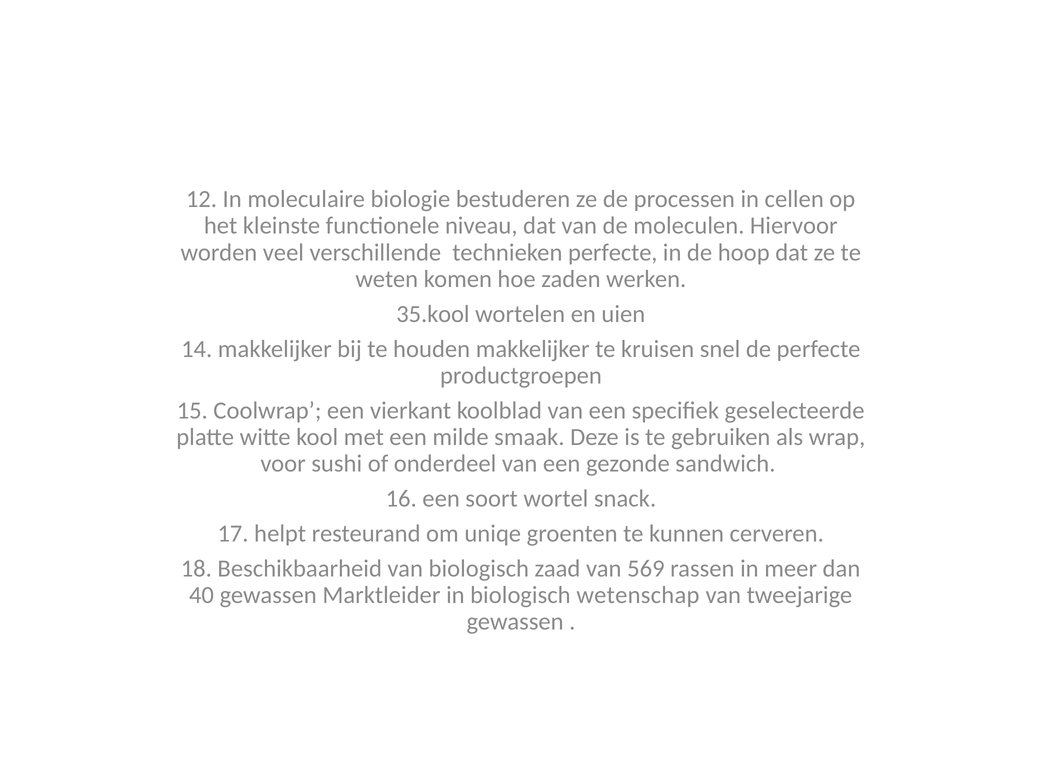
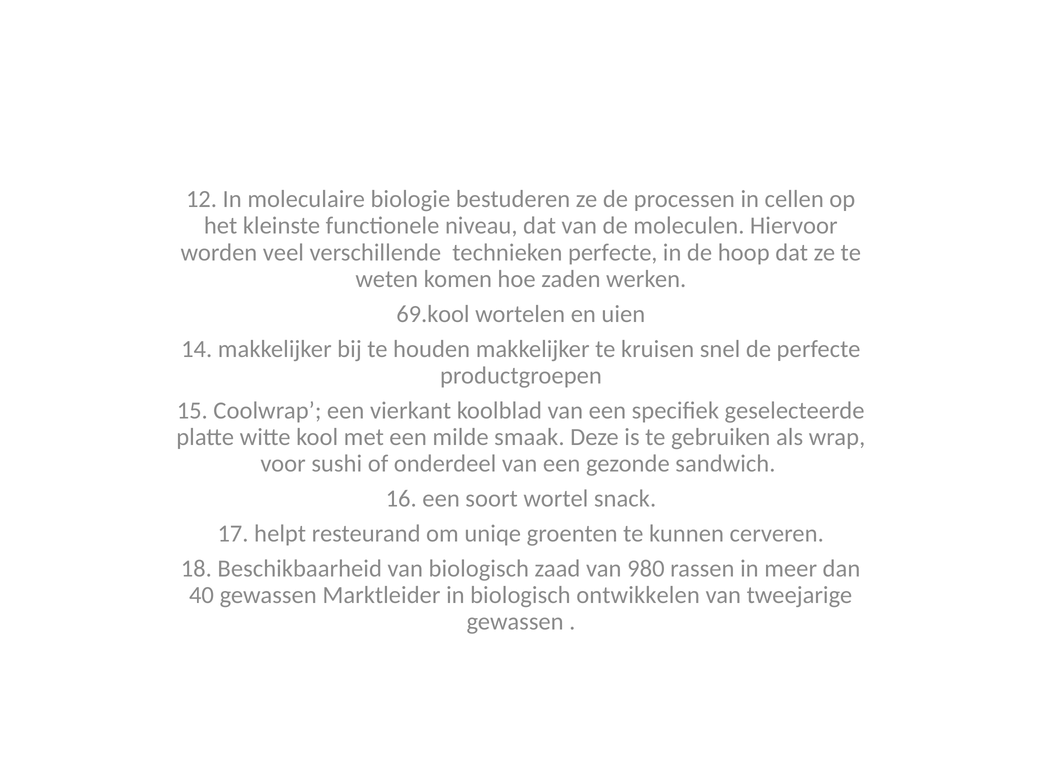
35.kool: 35.kool -> 69.kool (433, 314)
569: 569 -> 980 (646, 568)
wetenschap: wetenschap -> ontwikkelen (638, 595)
